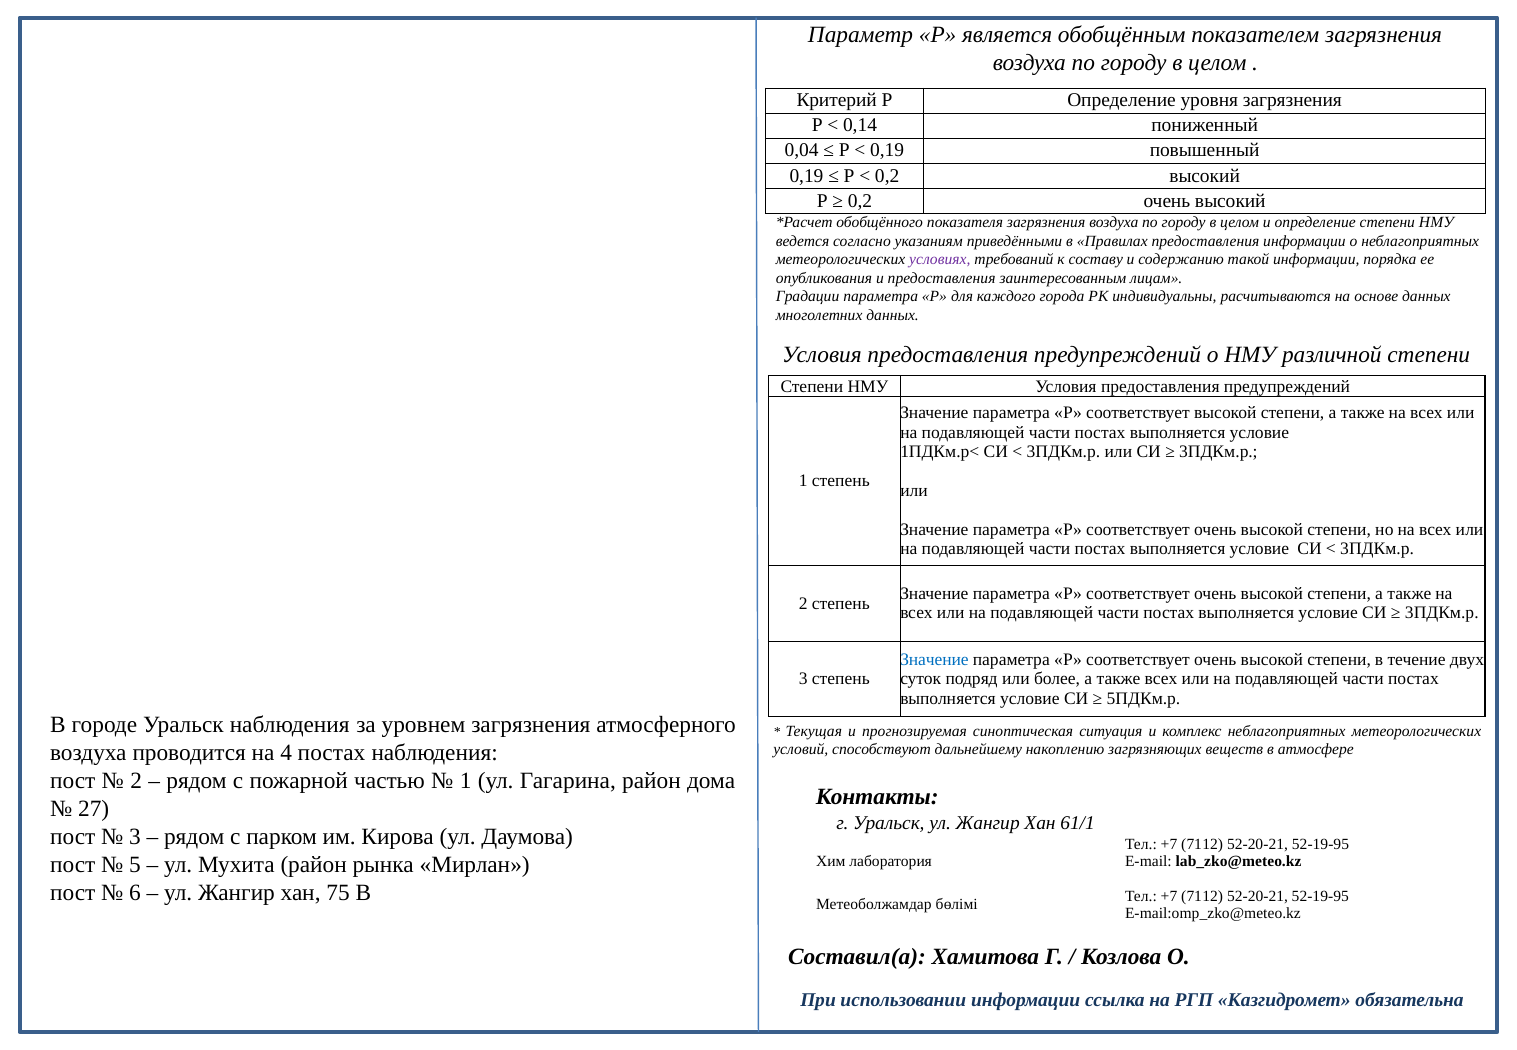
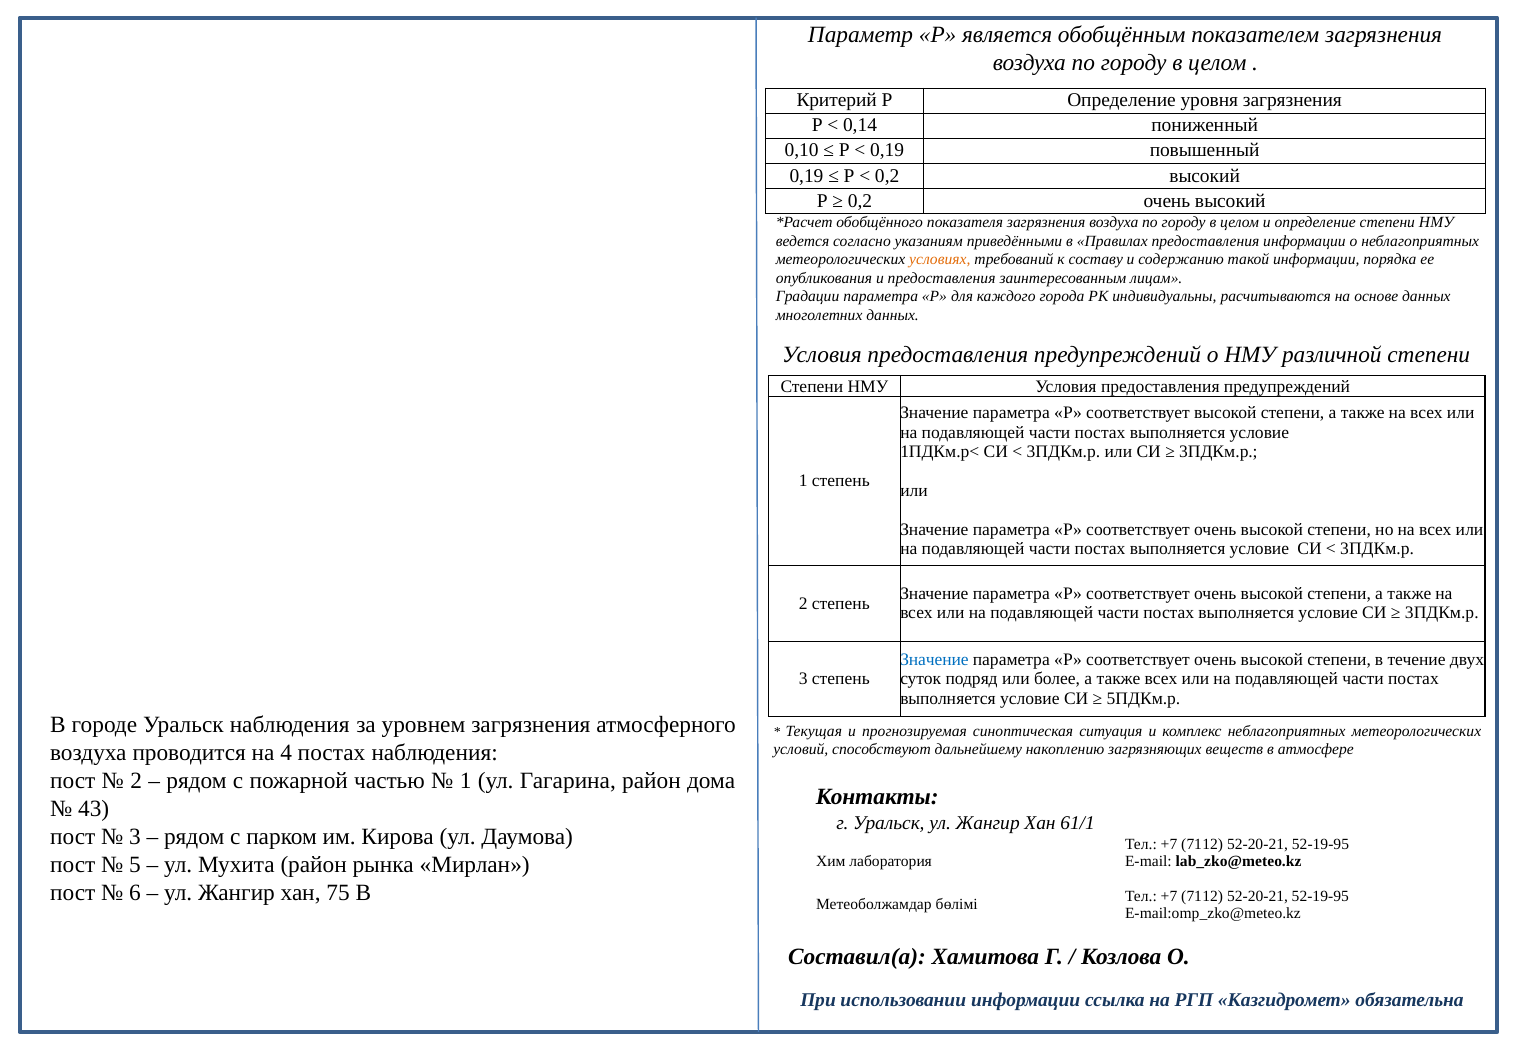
0,04: 0,04 -> 0,10 (802, 151)
условиях colour: purple -> orange (940, 260)
27: 27 -> 43 (94, 809)
